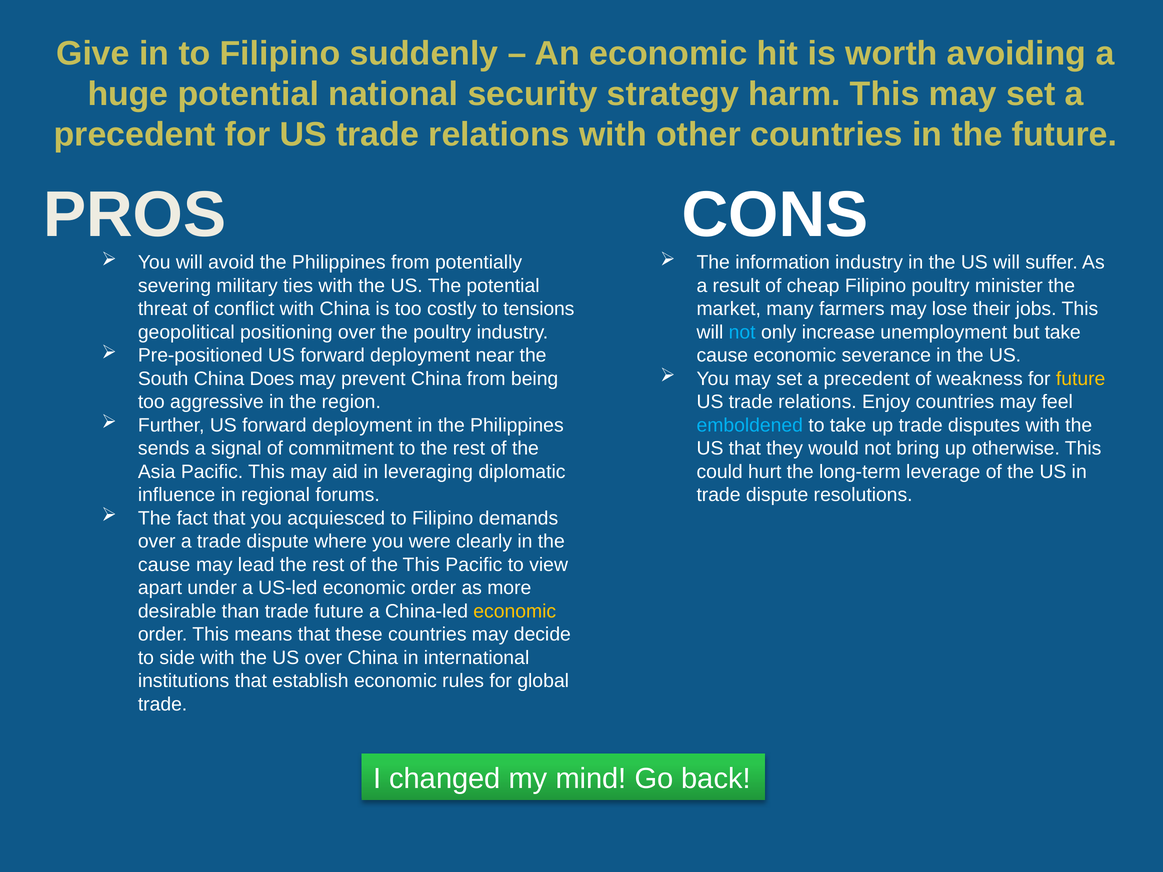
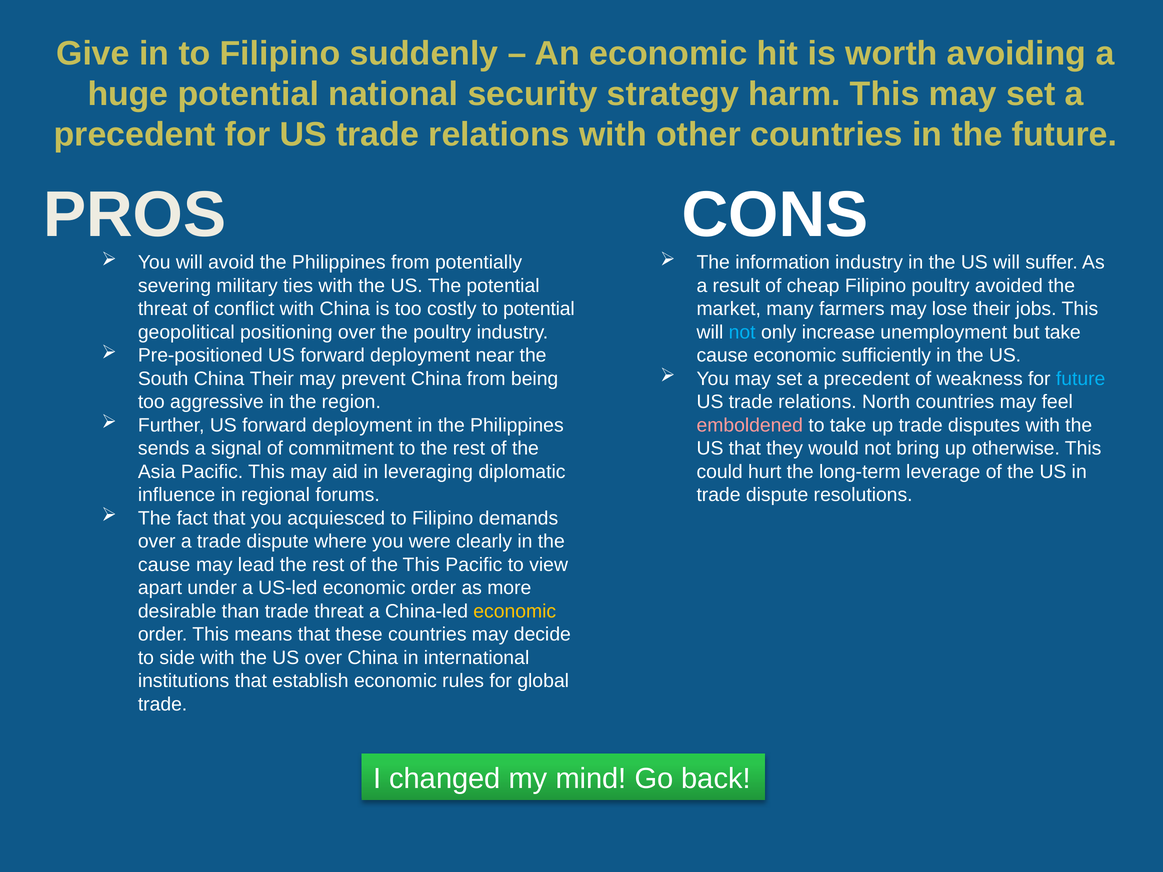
minister: minister -> avoided (1009, 286)
to tensions: tensions -> potential (539, 309)
severance: severance -> sufficiently (886, 356)
future colour: yellow -> light blue (1081, 379)
China Does: Does -> Their (272, 379)
Enjoy: Enjoy -> North (886, 402)
emboldened colour: light blue -> pink (750, 425)
trade future: future -> threat (339, 611)
